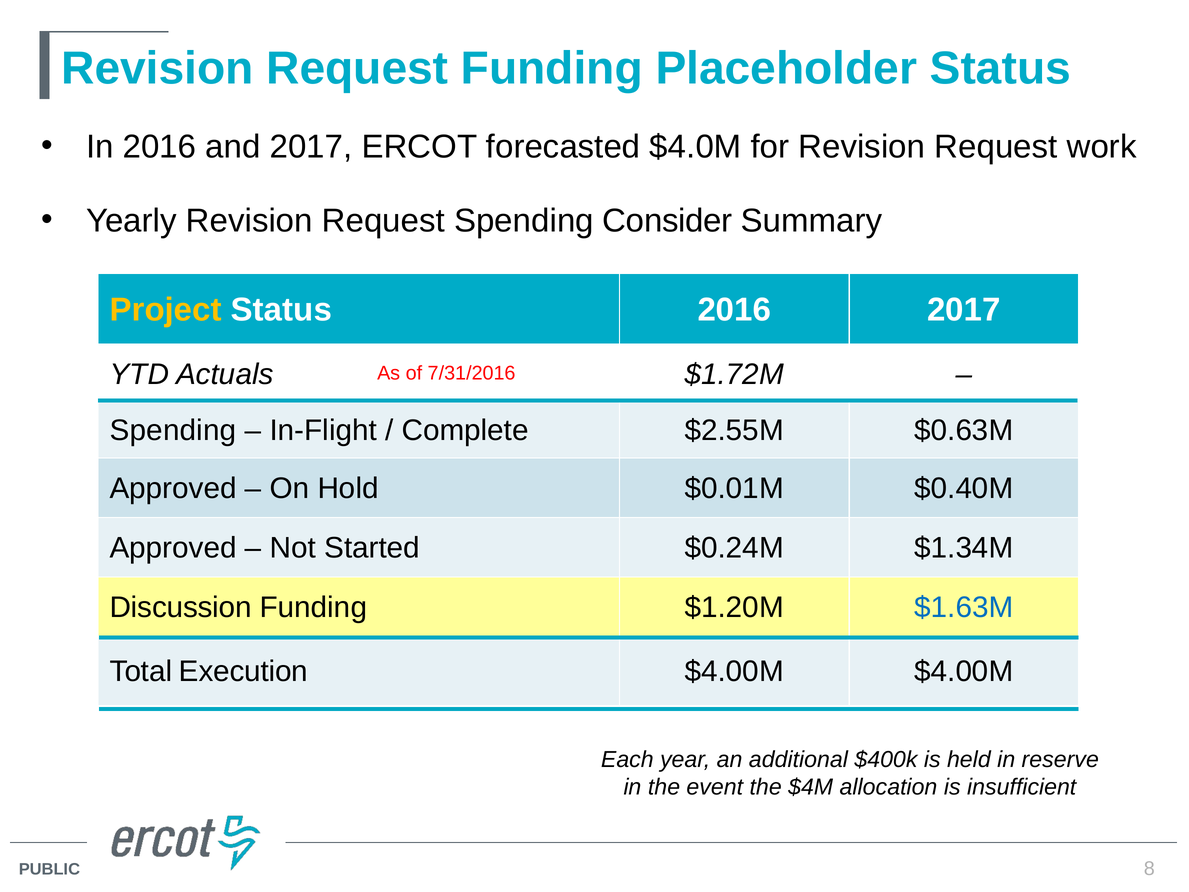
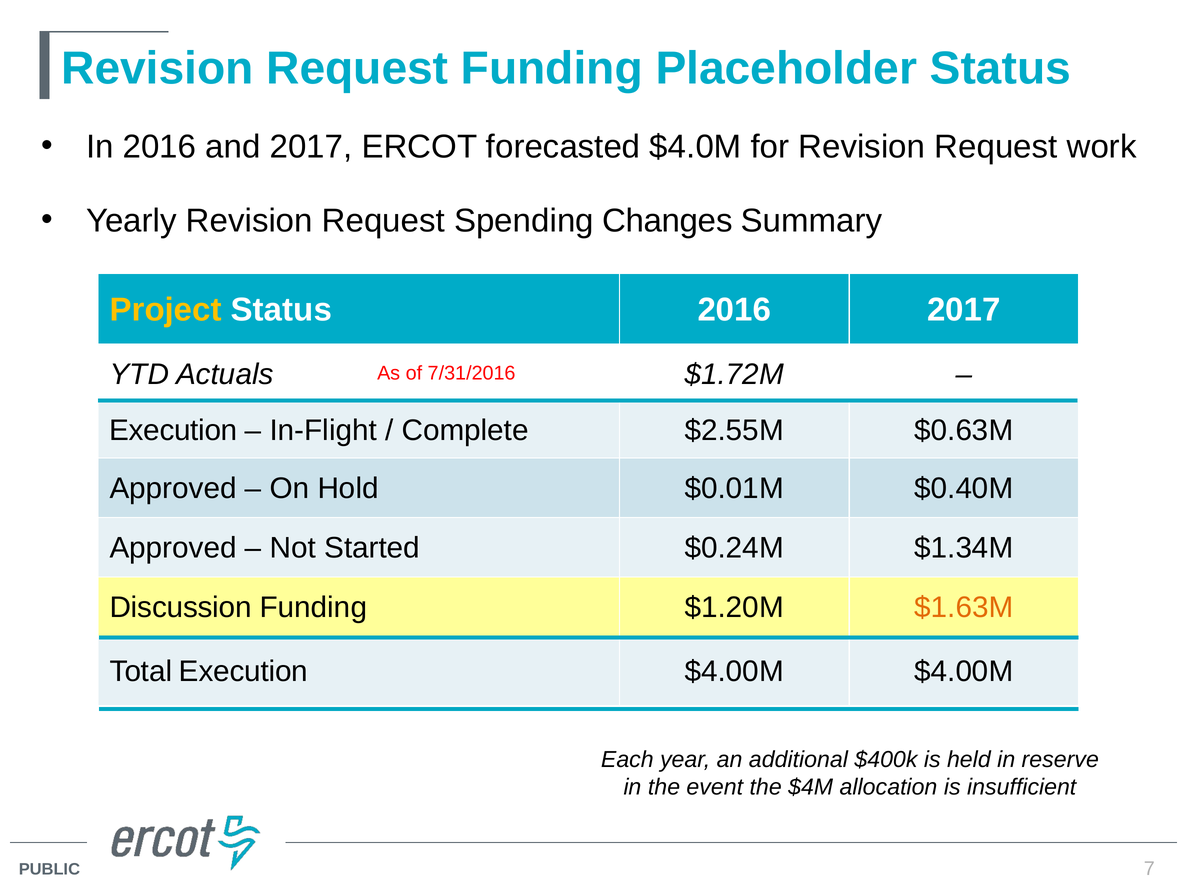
Consider: Consider -> Changes (667, 221)
Spending: Spending -> Execution (173, 430)
$1.63M colour: blue -> orange (964, 607)
8: 8 -> 7 (1149, 868)
